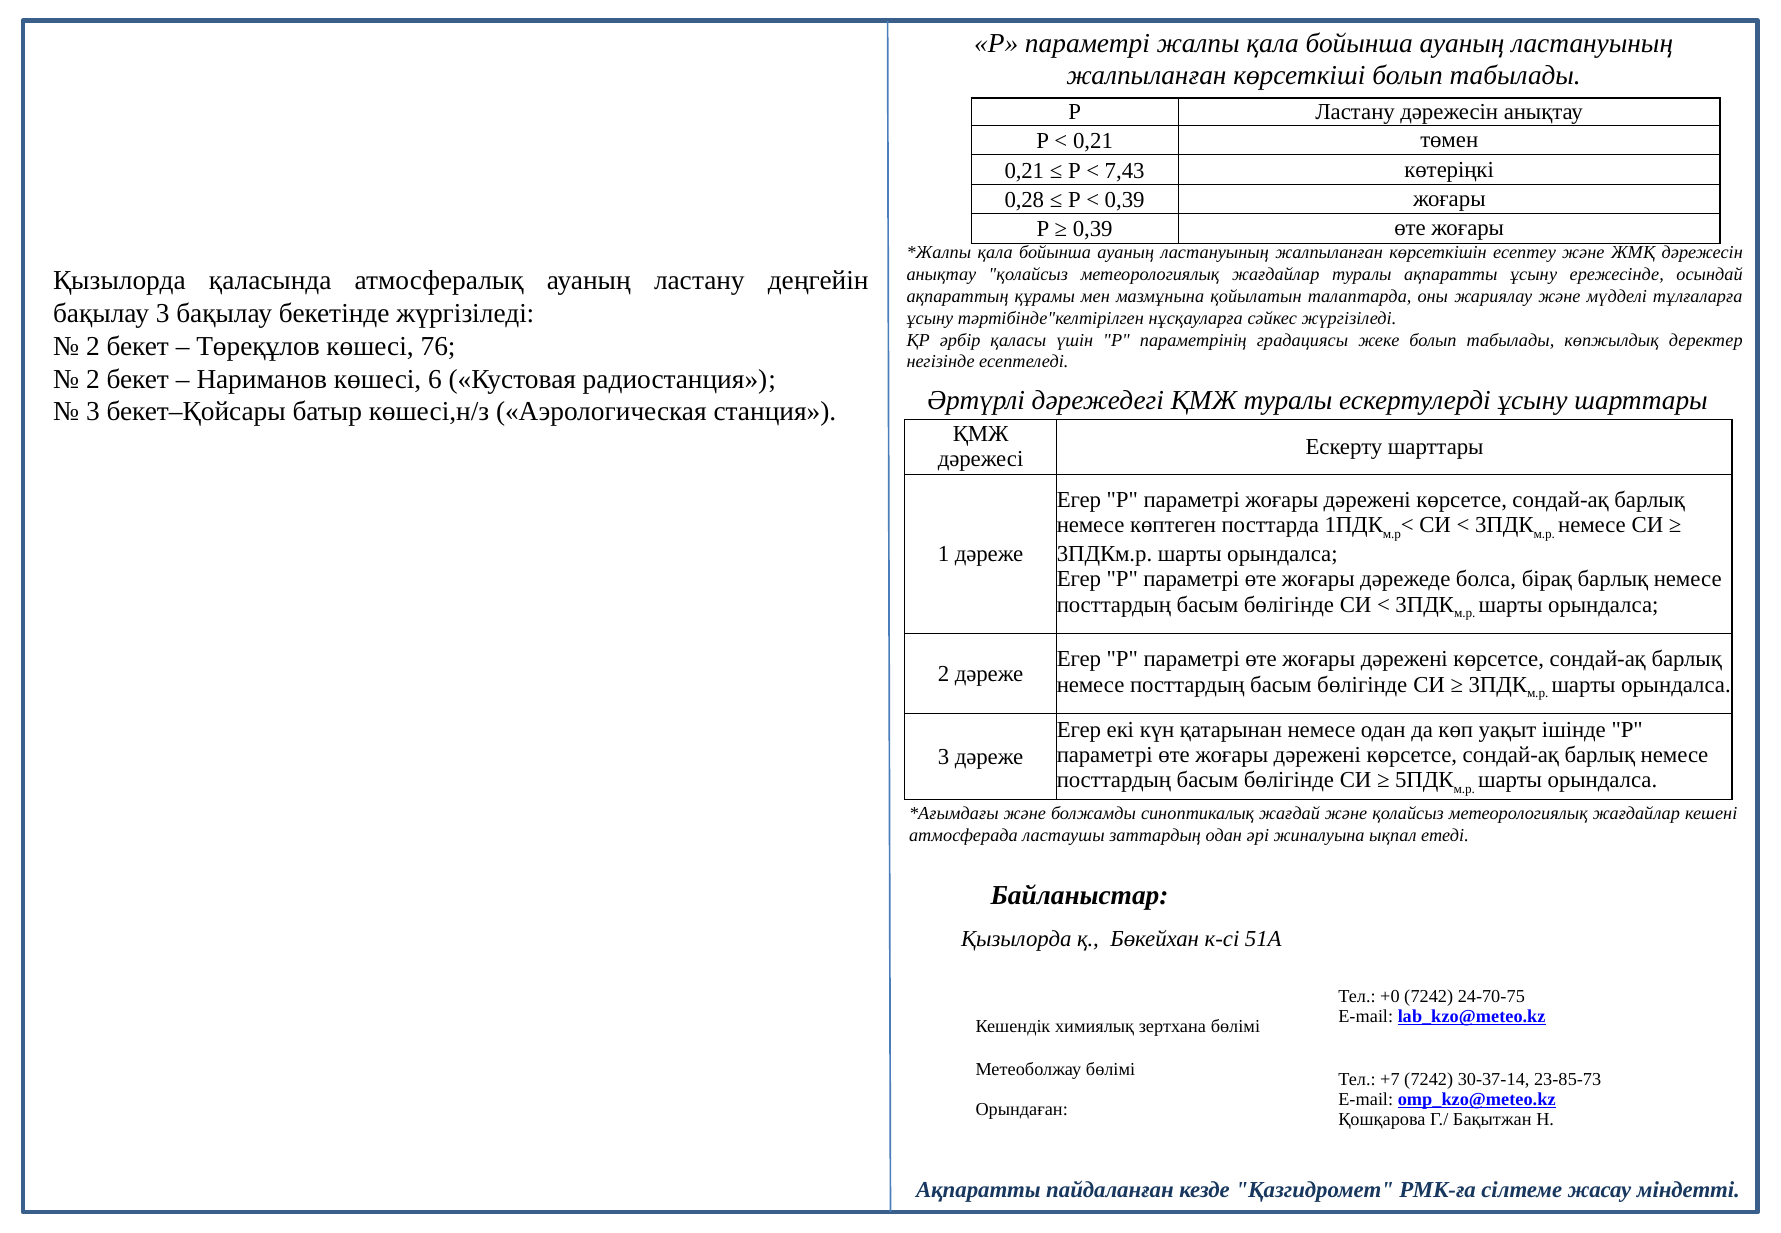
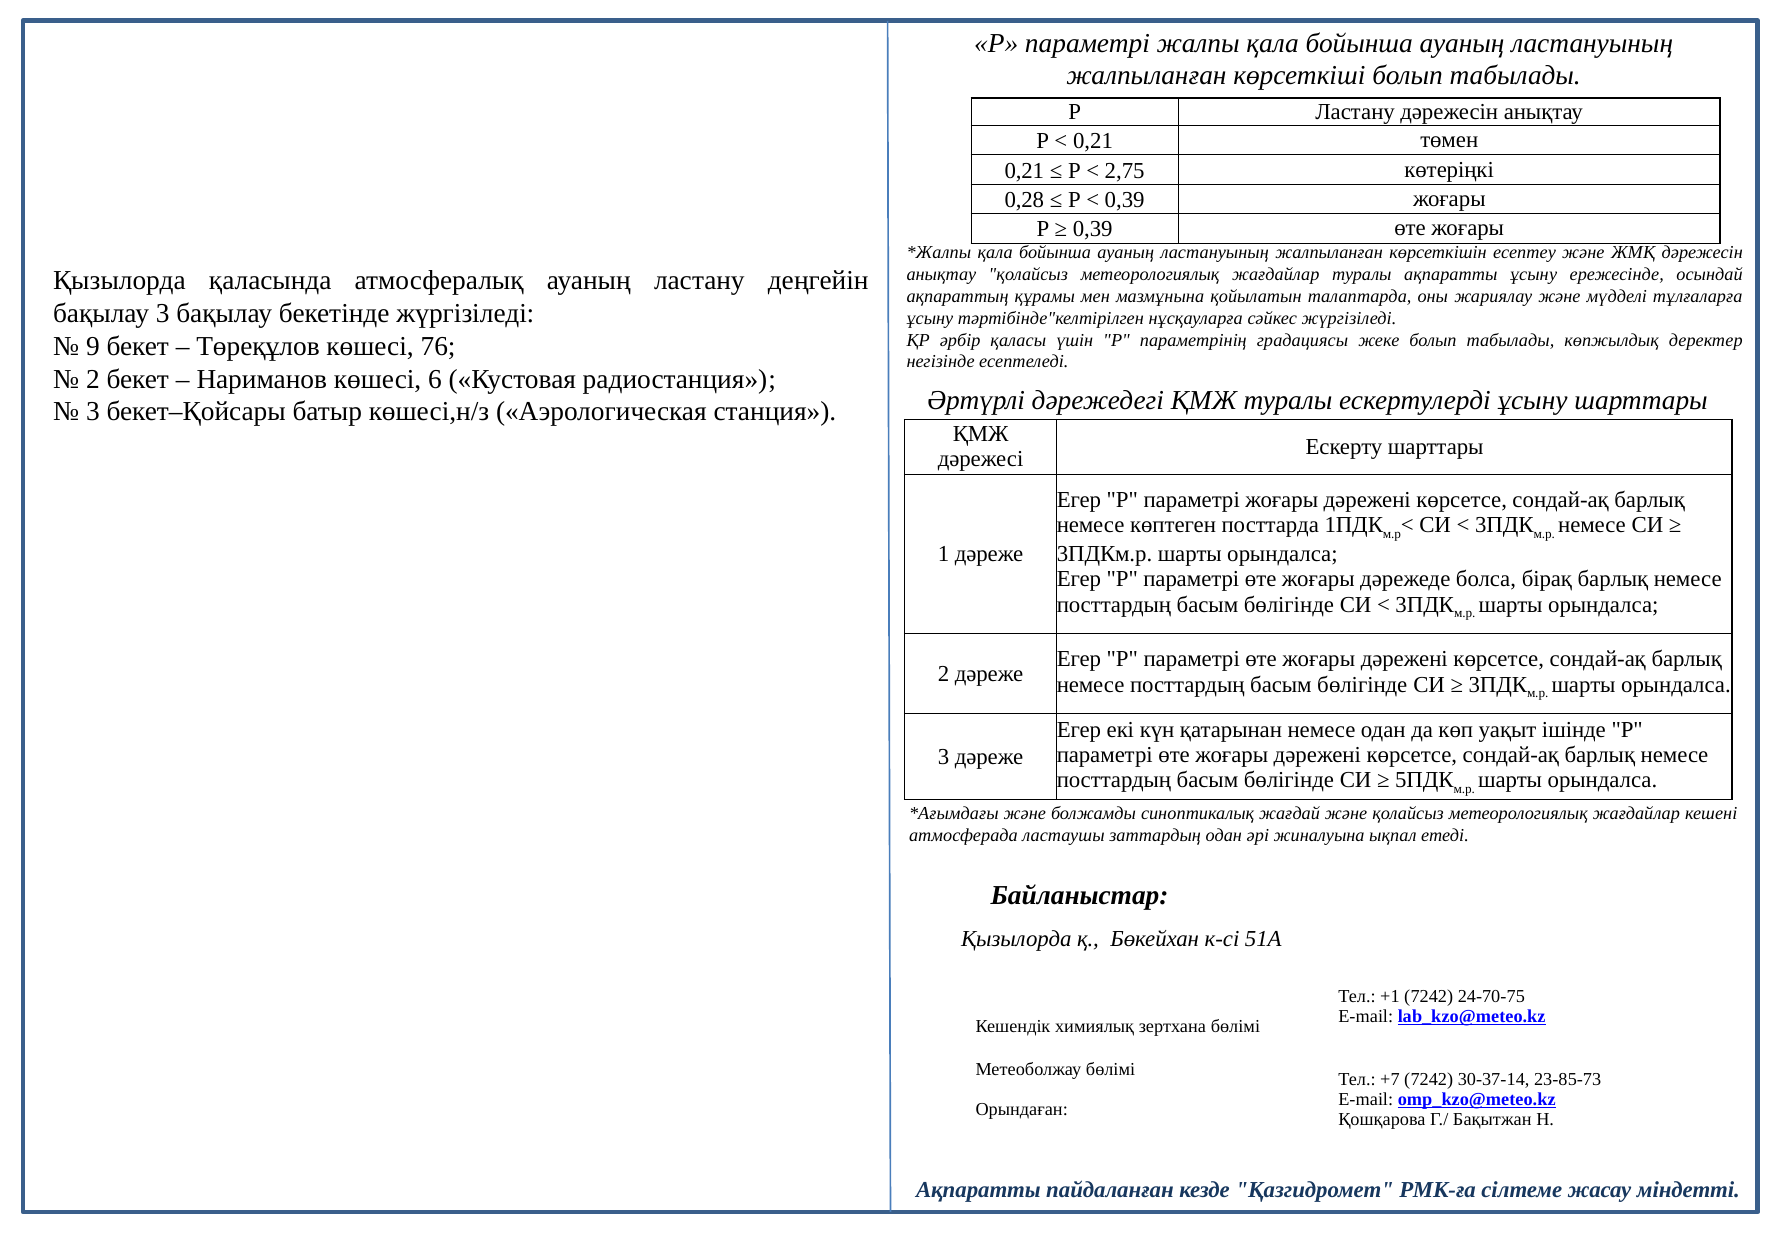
7,43: 7,43 -> 2,75 (1125, 171)
2: 2 -> 9 (93, 346)
+0: +0 -> +1 (1390, 996)
